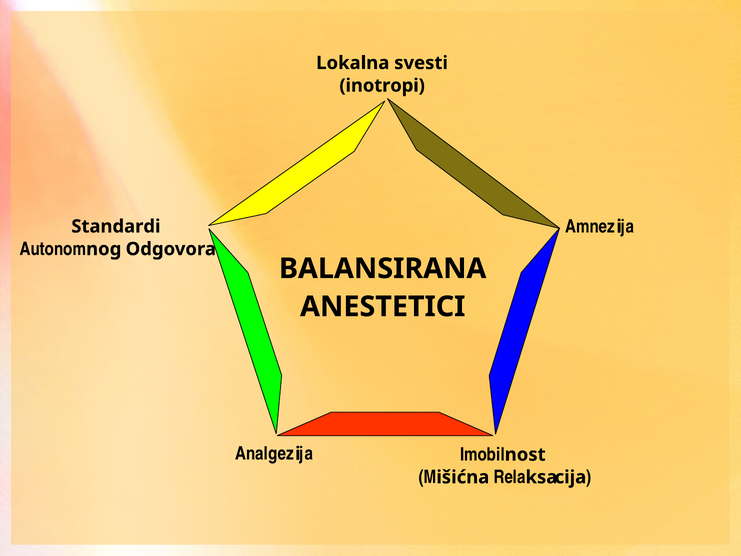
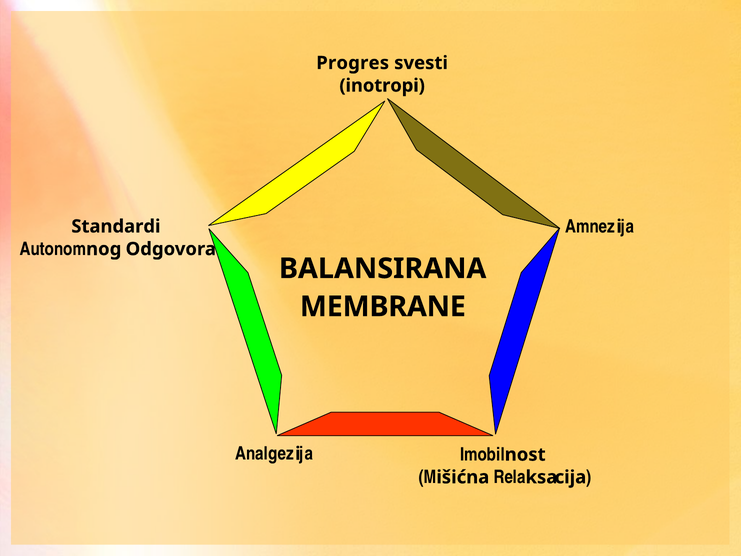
Lokalna: Lokalna -> Progres (353, 63)
ANESTETICI: ANESTETICI -> MEMBRANE (383, 307)
